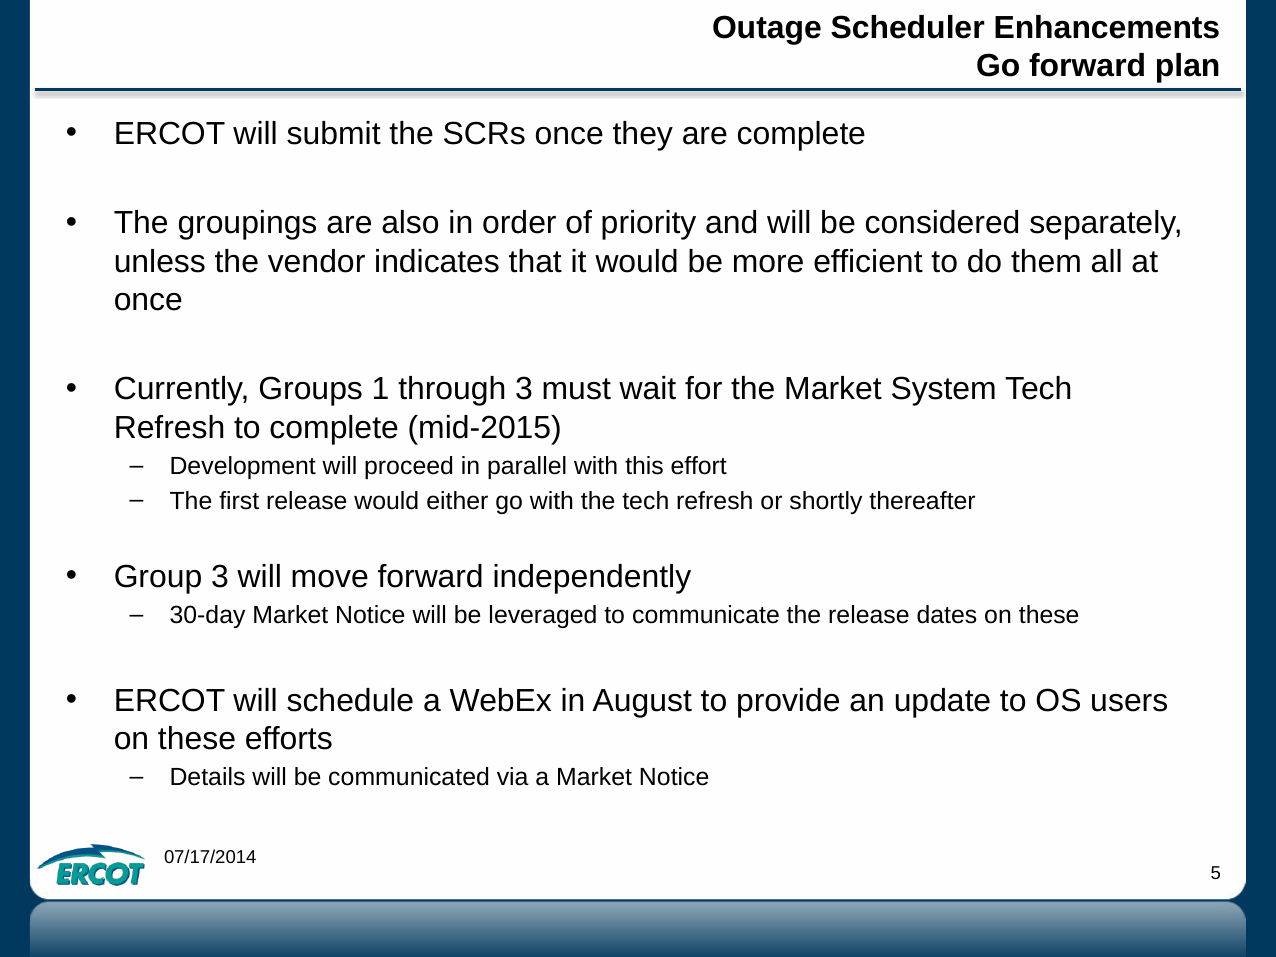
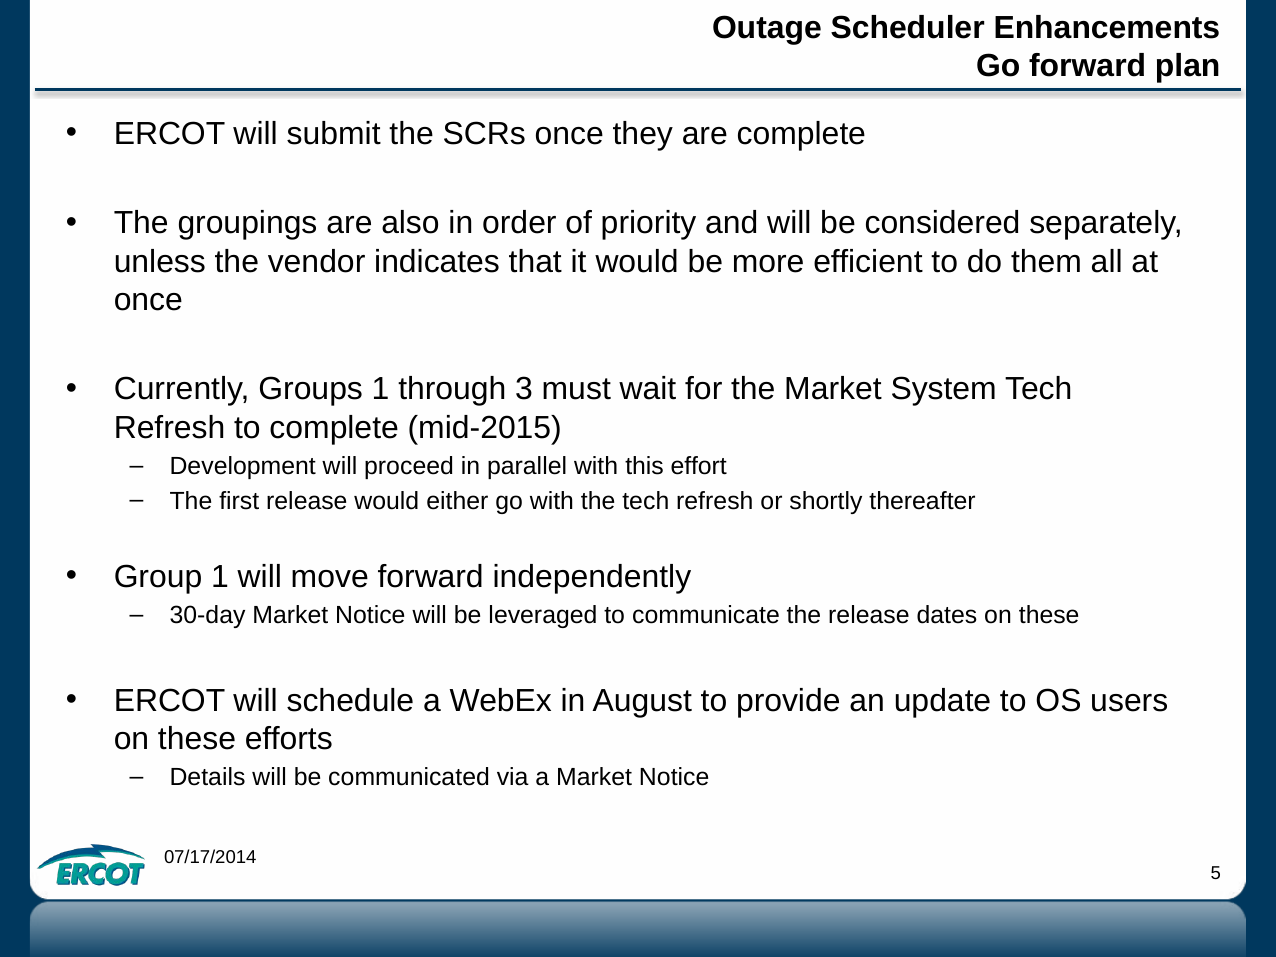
Group 3: 3 -> 1 (220, 577)
